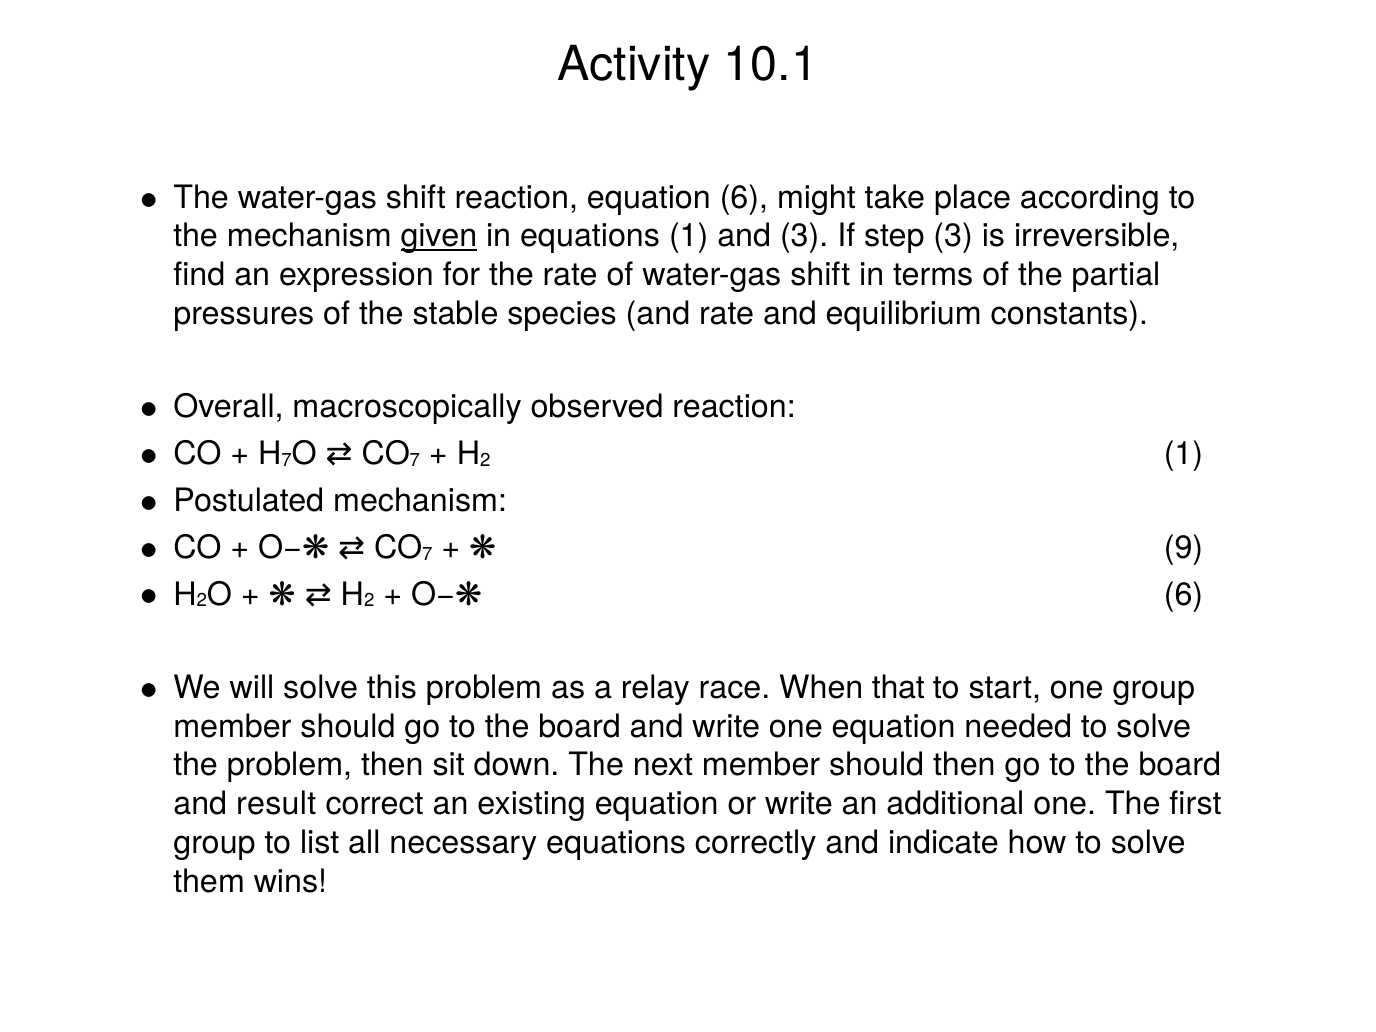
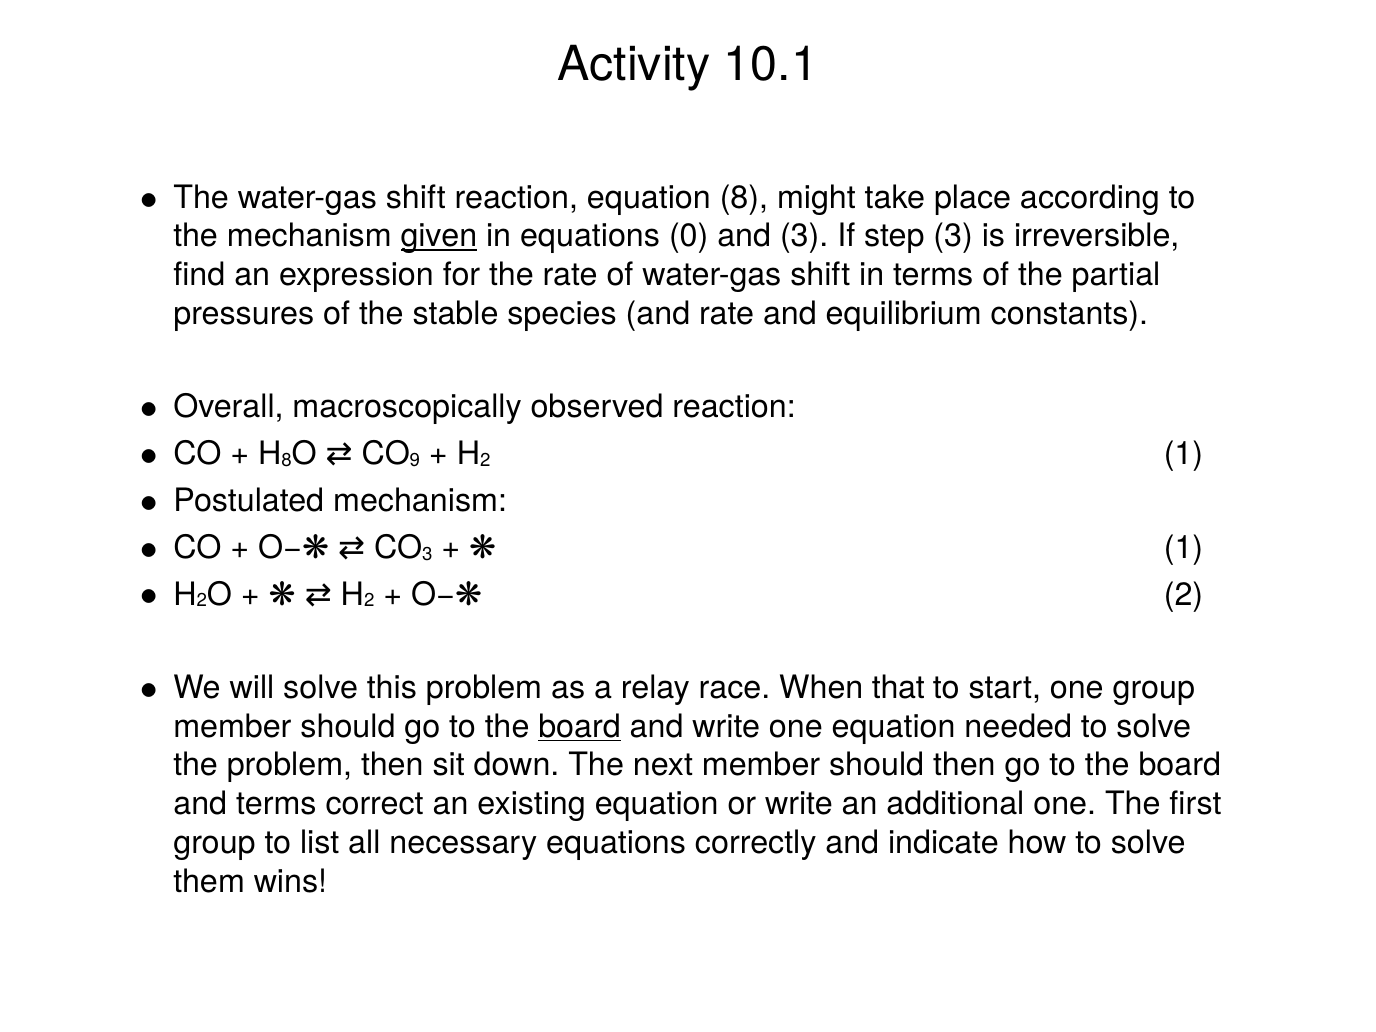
equation 6: 6 -> 8 (744, 198)
equations 1: 1 -> 0 (689, 236)
7: 7 -> 8 (287, 460)
7: 7 -> 9 (415, 460)
7: 7 -> 3 (427, 554)
9: 9 -> 1 (1184, 548)
O−❋ 6: 6 -> 2 (1184, 594)
board underline: none -> present (580, 727)
and result: result -> terms (276, 804)
